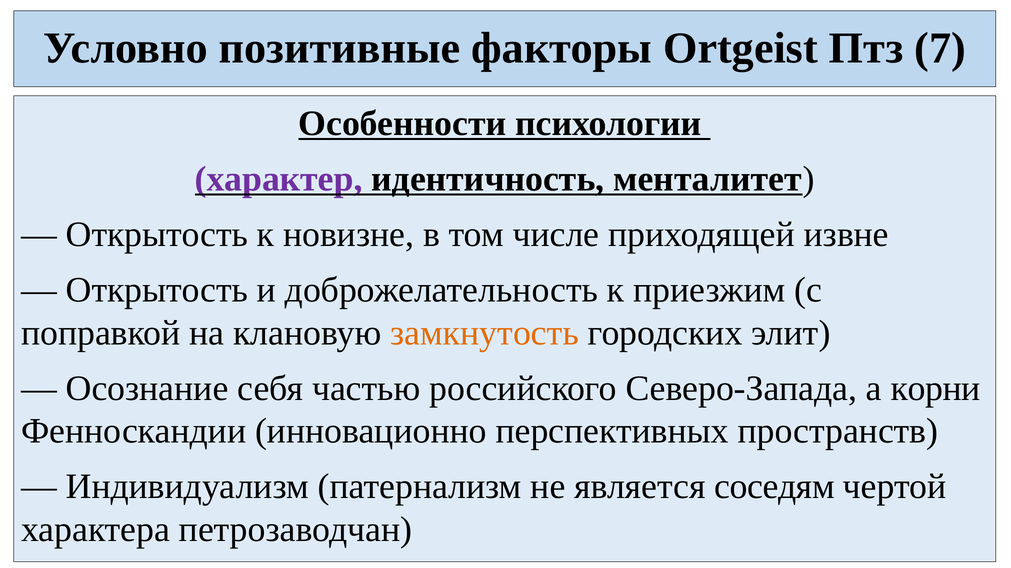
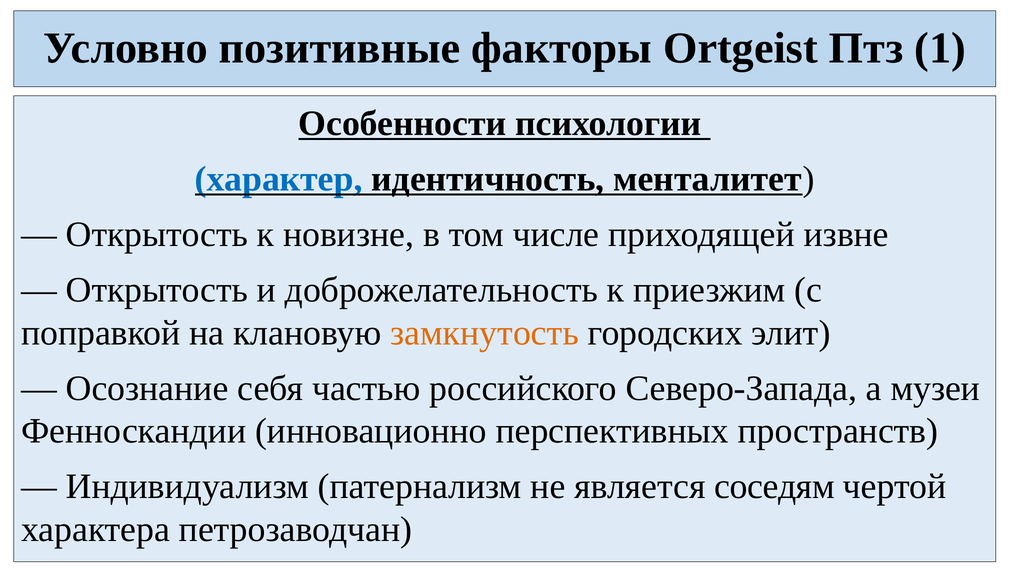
7: 7 -> 1 (940, 48)
характер colour: purple -> blue (279, 179)
корни: корни -> музеи (935, 389)
